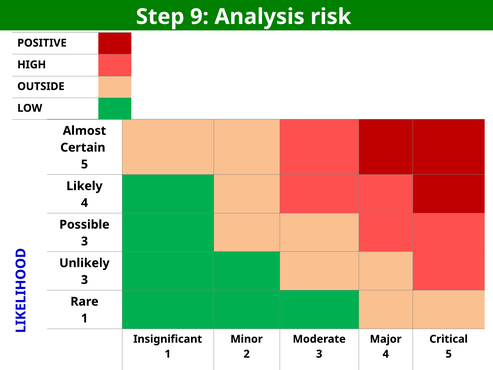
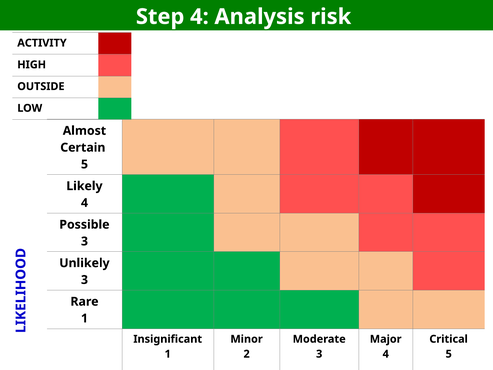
Step 9: 9 -> 4 (199, 17)
POSITIVE: POSITIVE -> ACTIVITY (42, 43)
